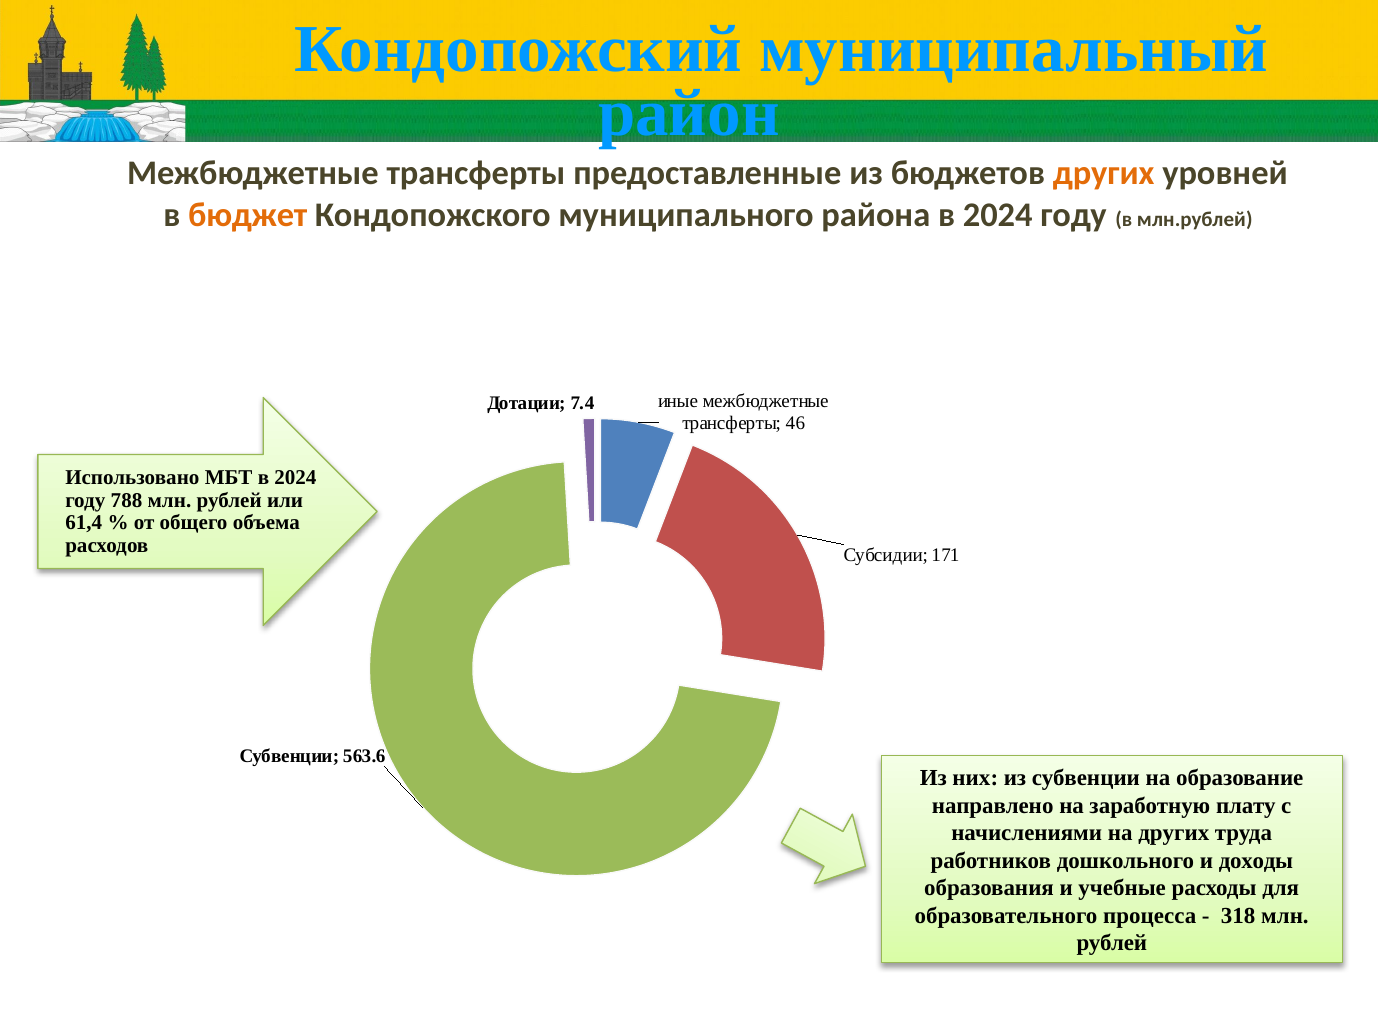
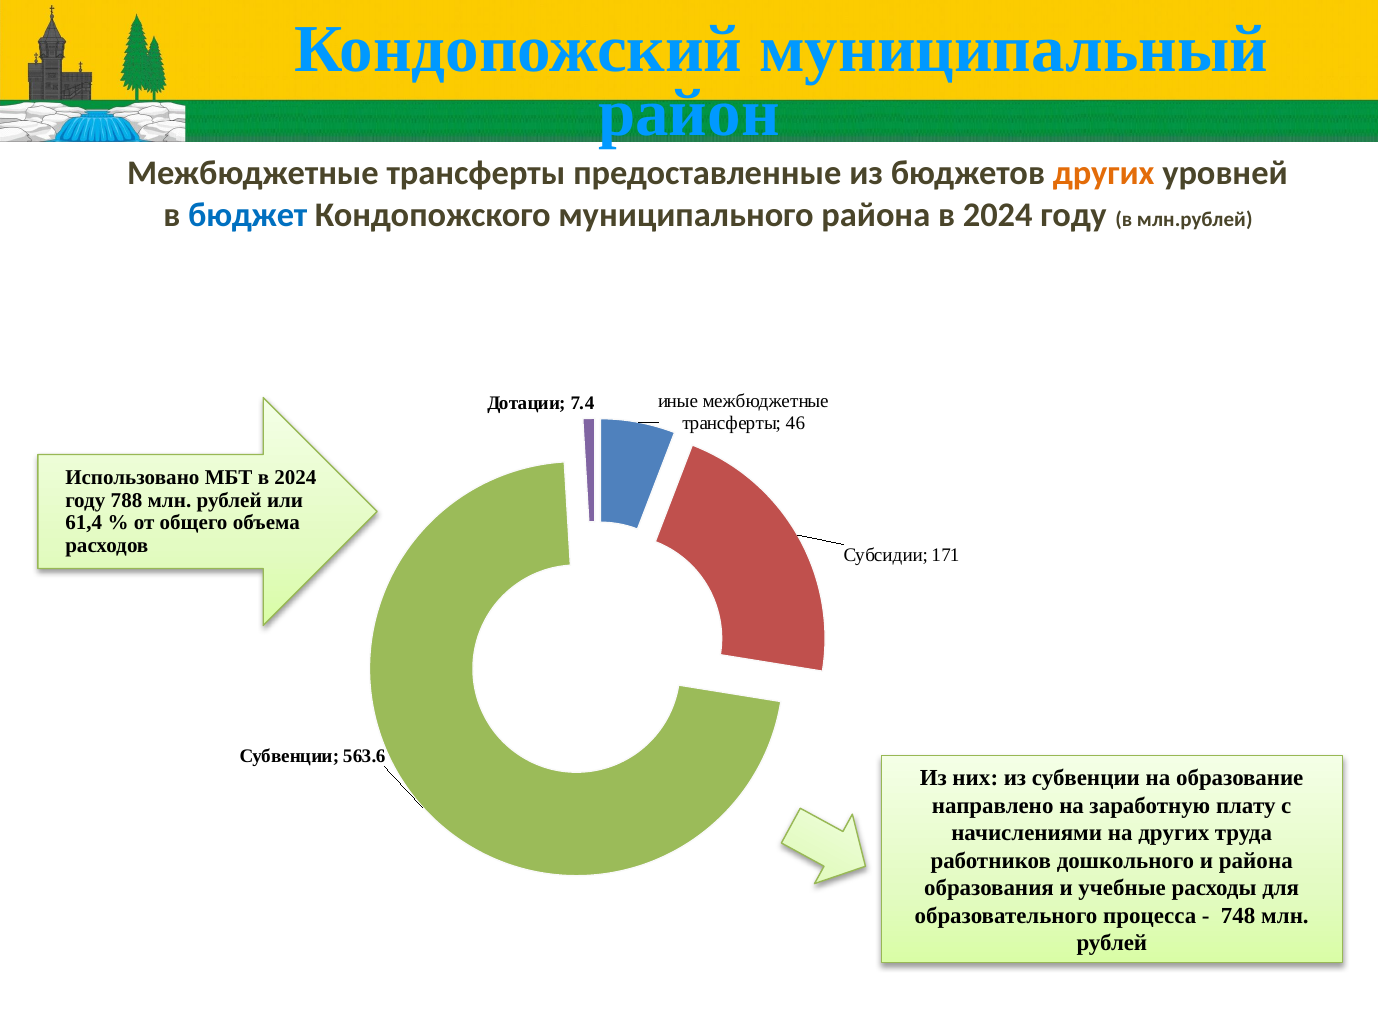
бюджет colour: orange -> blue (248, 215)
и доходы: доходы -> района (1256, 860)
318: 318 -> 748 (1238, 915)
